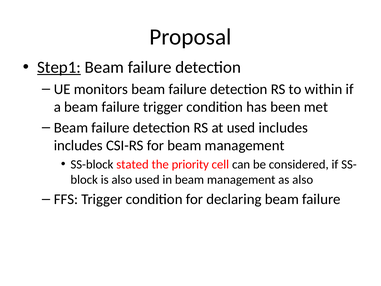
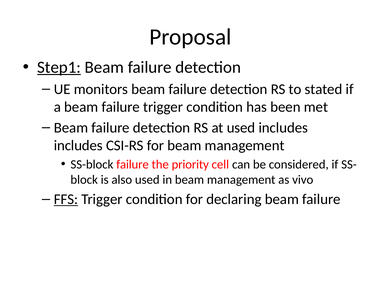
within: within -> stated (323, 89)
SS-block stated: stated -> failure (133, 164)
as also: also -> vivo (303, 179)
FFS underline: none -> present (66, 199)
